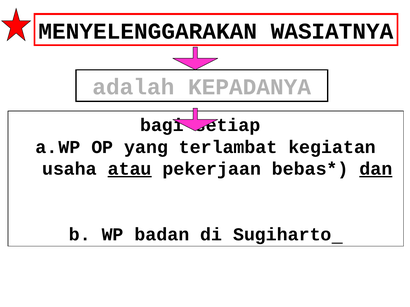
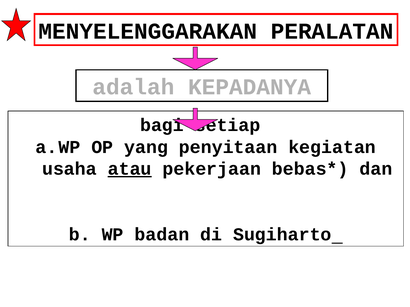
WASIATNYA: WASIATNYA -> PERALATAN (332, 31)
terlambat: terlambat -> penyitaan (228, 147)
dan underline: present -> none (376, 169)
